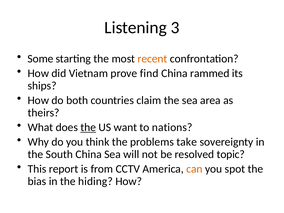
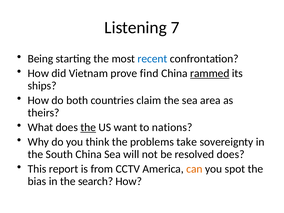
3: 3 -> 7 (175, 27)
Some: Some -> Being (40, 59)
recent colour: orange -> blue (152, 59)
rammed underline: none -> present (210, 73)
resolved topic: topic -> does (231, 154)
hiding: hiding -> search (96, 181)
